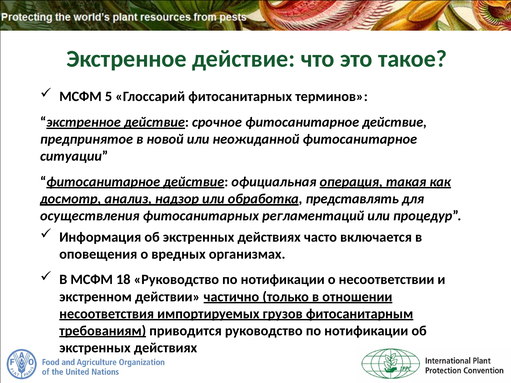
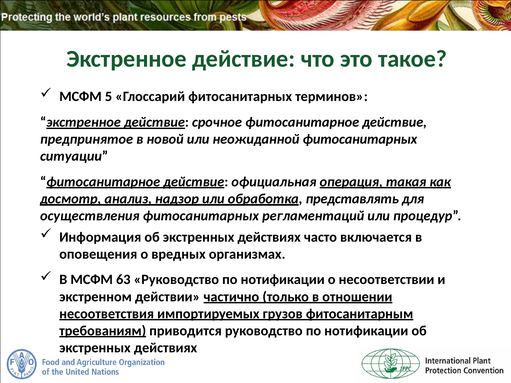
неожиданной фитосанитарное: фитосанитарное -> фитосанитарных (360, 139)
18: 18 -> 63 (123, 280)
